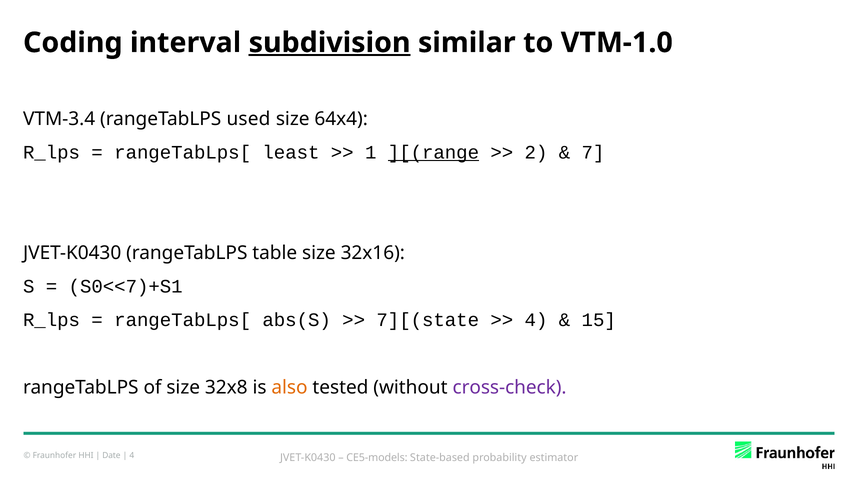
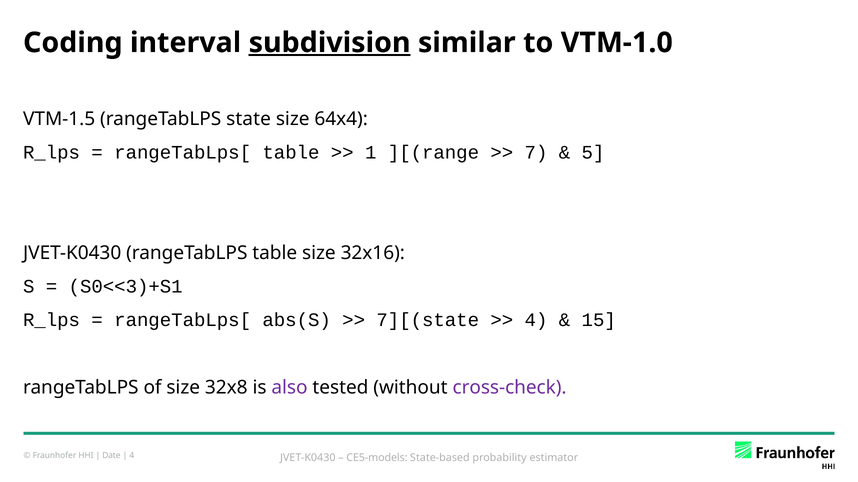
VTM-3.4: VTM-3.4 -> VTM-1.5 (59, 119)
used: used -> state (249, 119)
rangeTabLps[ least: least -> table (291, 153)
][(range underline: present -> none (433, 153)
2: 2 -> 7 (536, 153)
7: 7 -> 5 (593, 153)
S0<<7)+S1: S0<<7)+S1 -> S0<<3)+S1 (126, 287)
also colour: orange -> purple (290, 388)
